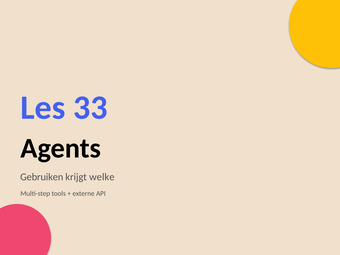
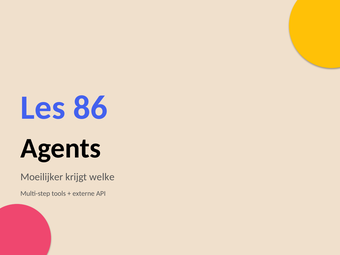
33: 33 -> 86 (90, 108)
Gebruiken: Gebruiken -> Moeilijker (42, 177)
